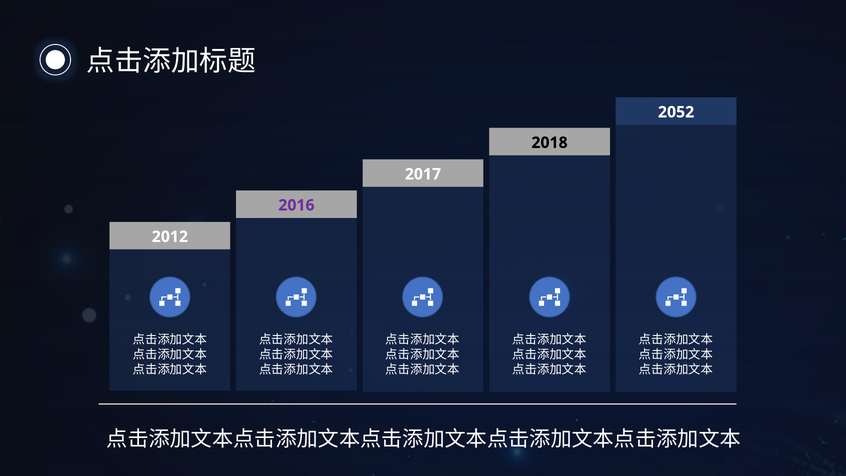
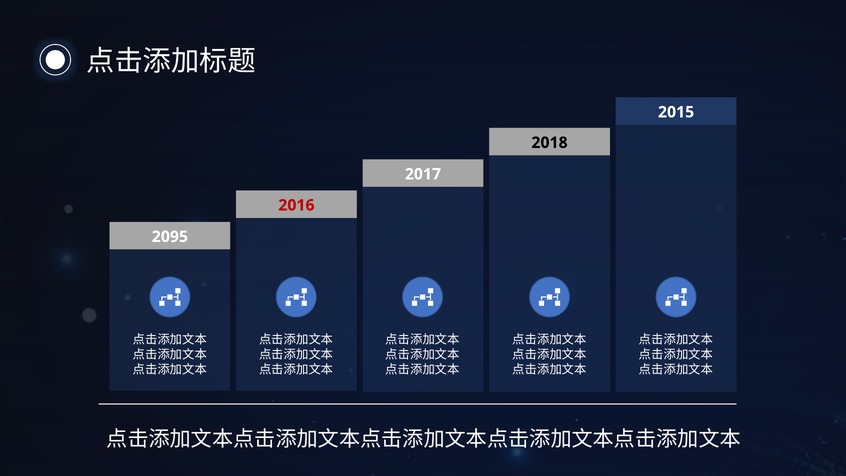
2052: 2052 -> 2015 (676, 112)
2016 colour: purple -> red (296, 205)
2012: 2012 -> 2095 (170, 237)
